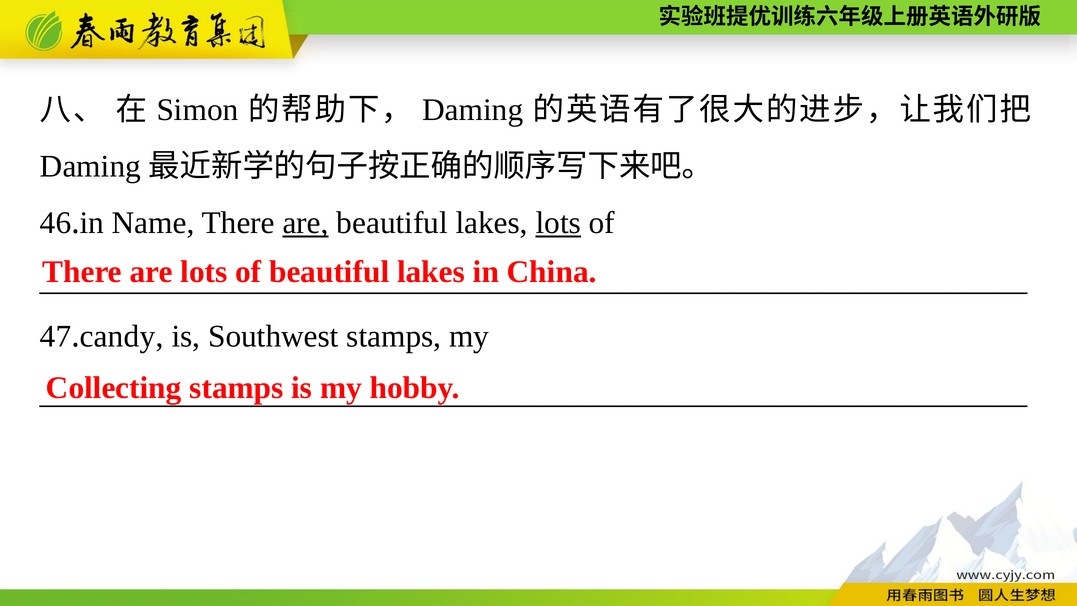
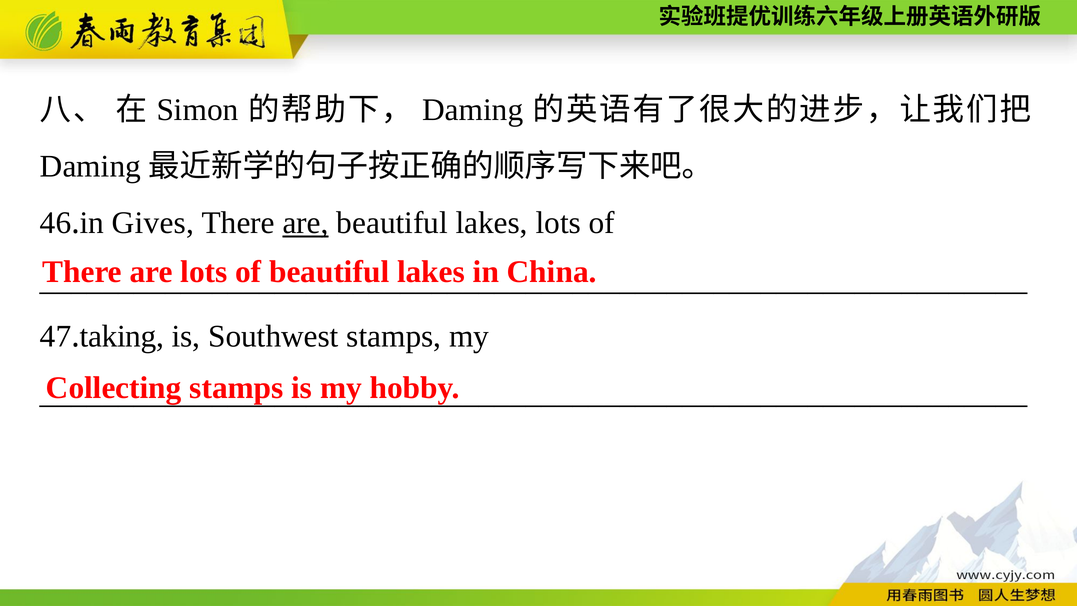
Name: Name -> Gives (153, 223)
lots underline: present -> none (558, 223)
candy: candy -> taking (122, 336)
